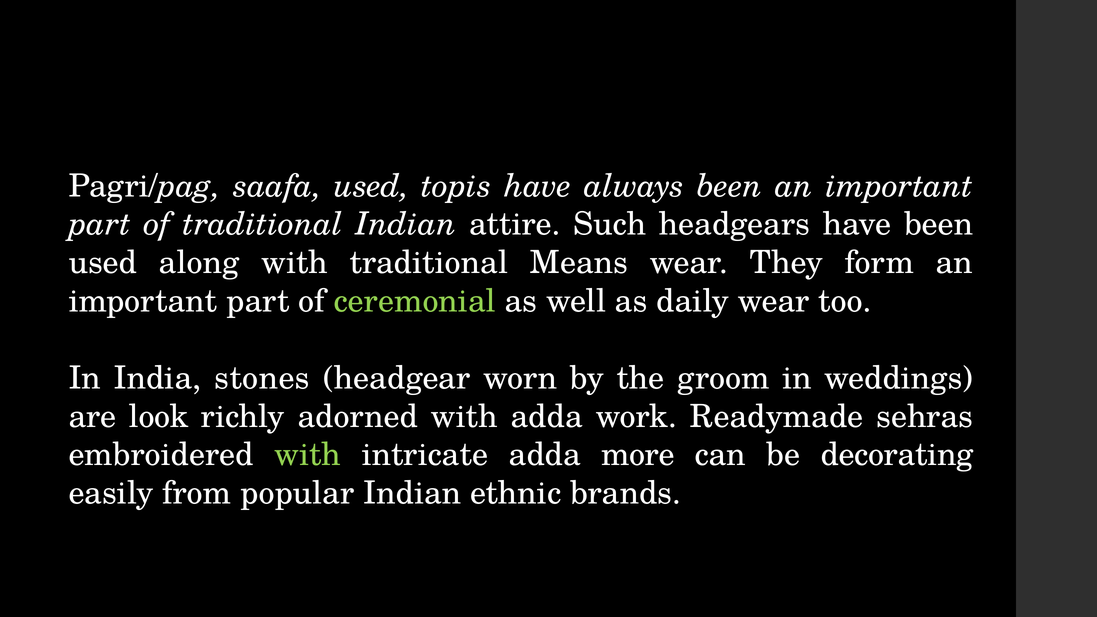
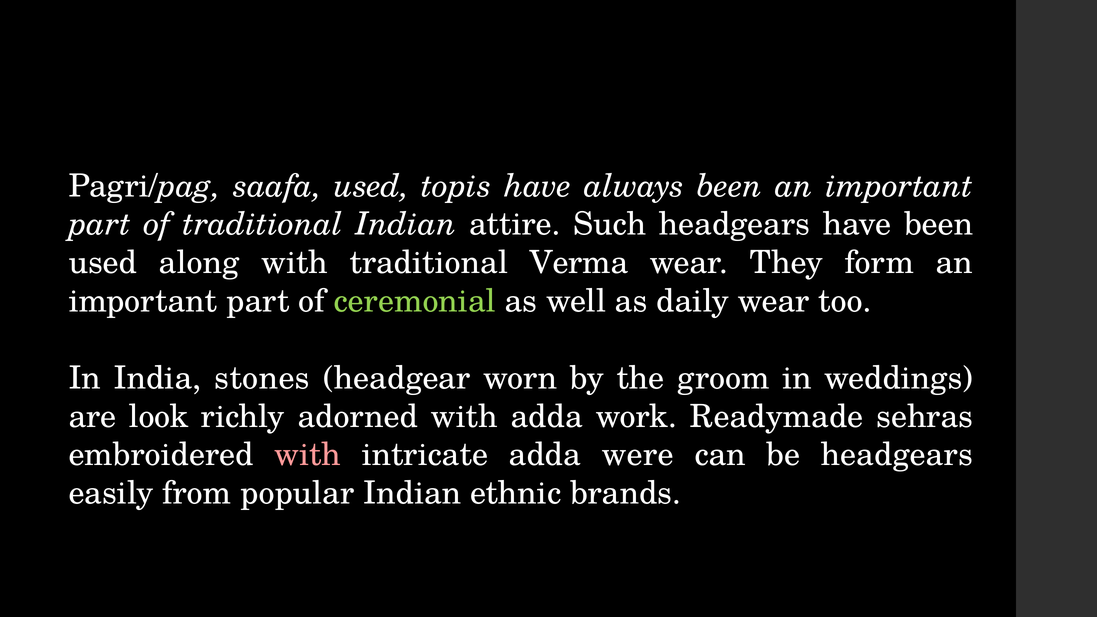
Means: Means -> Verma (579, 263)
with colour: light green -> pink (308, 455)
more: more -> were (638, 455)
be decorating: decorating -> headgears (897, 455)
